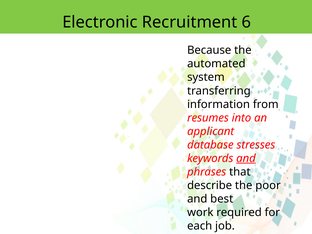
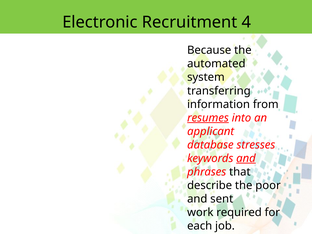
6: 6 -> 4 (246, 22)
resumes underline: none -> present (208, 118)
best: best -> sent (222, 199)
